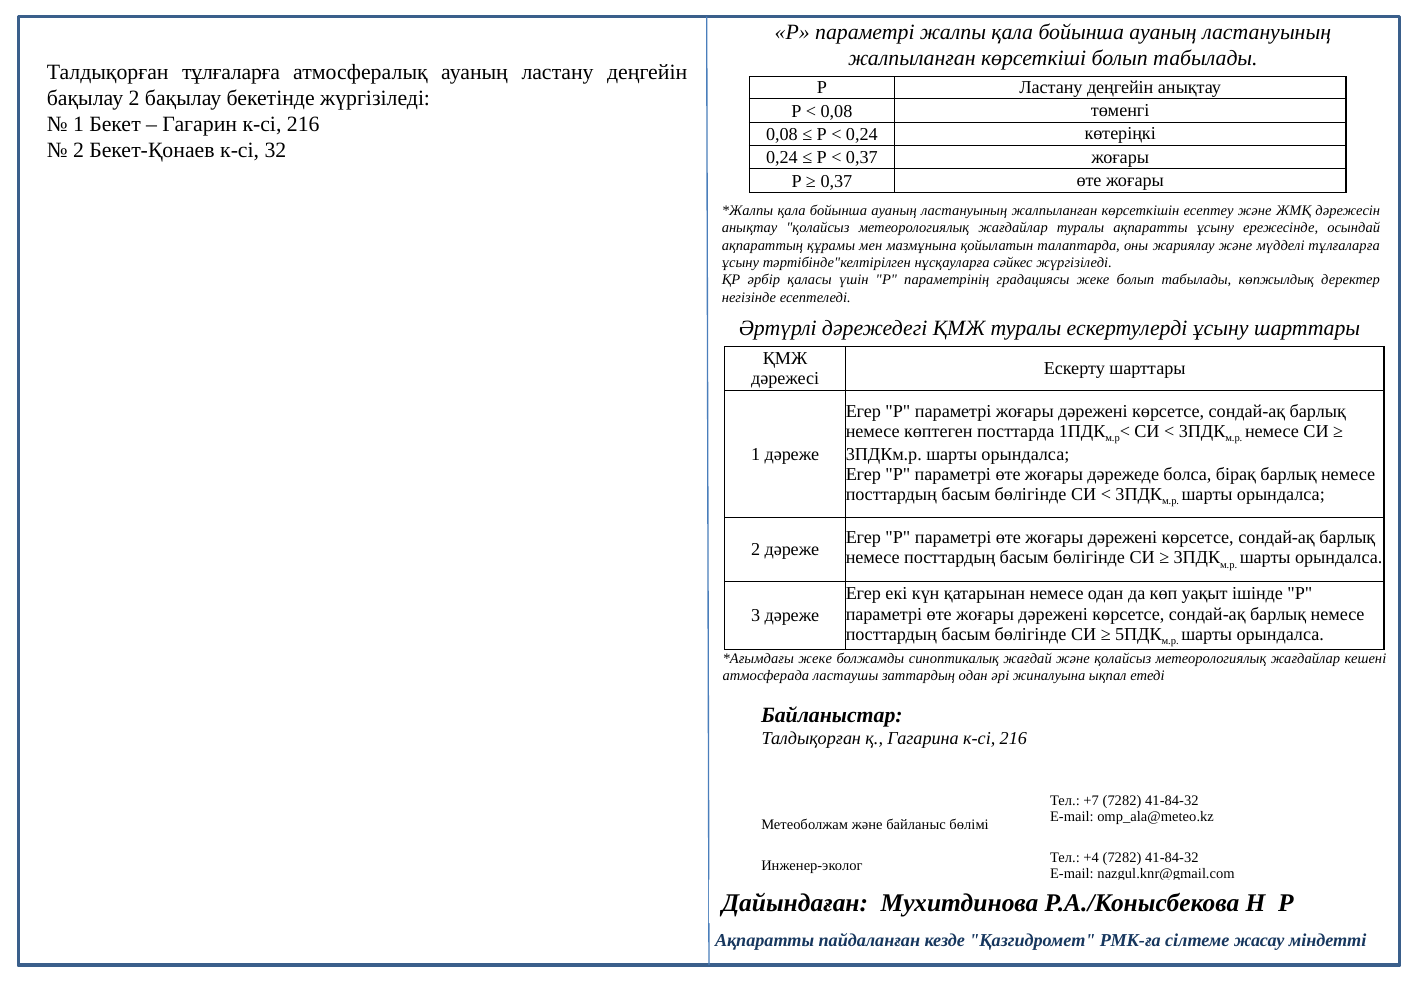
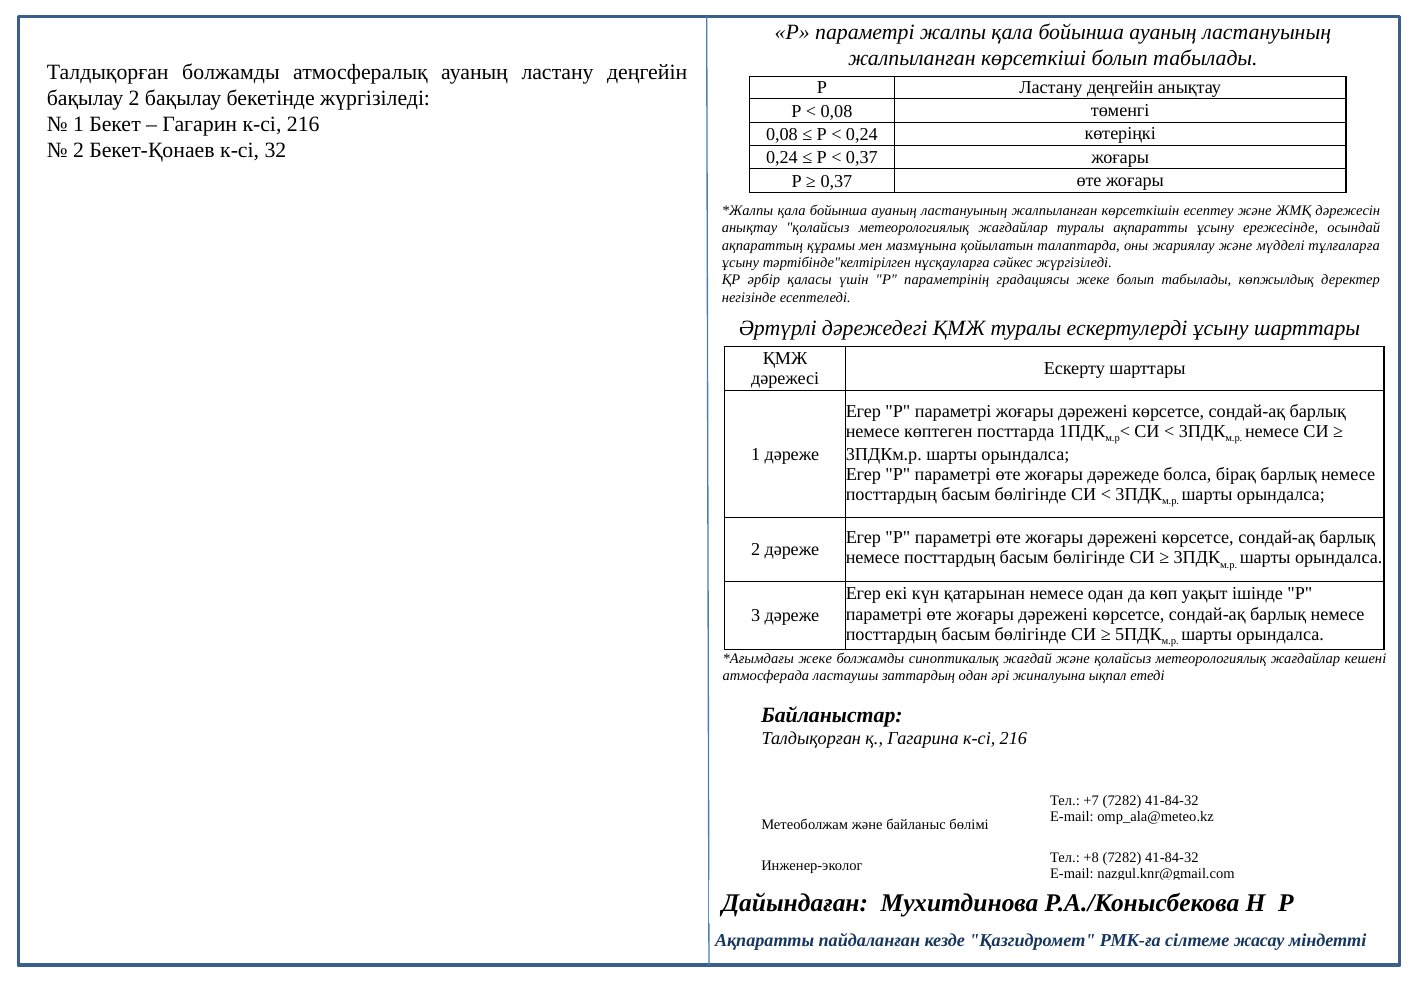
Талдықорған тұлғаларға: тұлғаларға -> болжамды (231, 72)
+4: +4 -> +8 (1091, 857)
